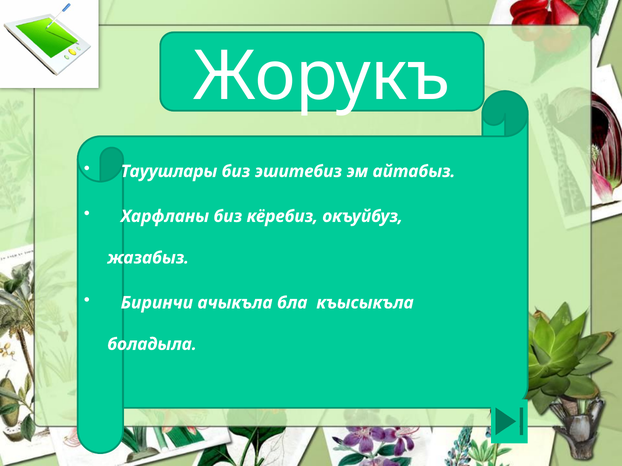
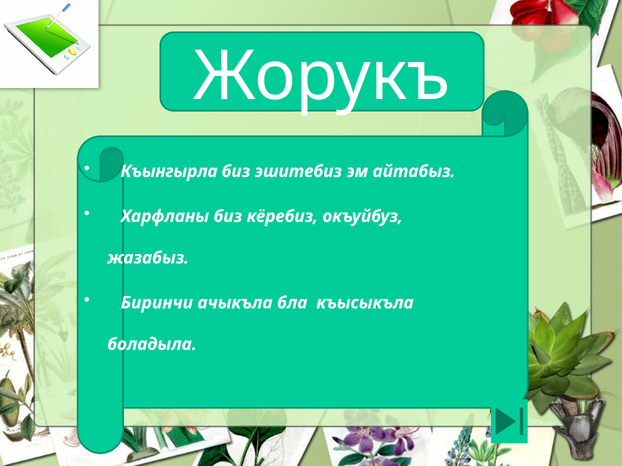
Тауушлары: Тауушлары -> Къынгырла (169, 172)
